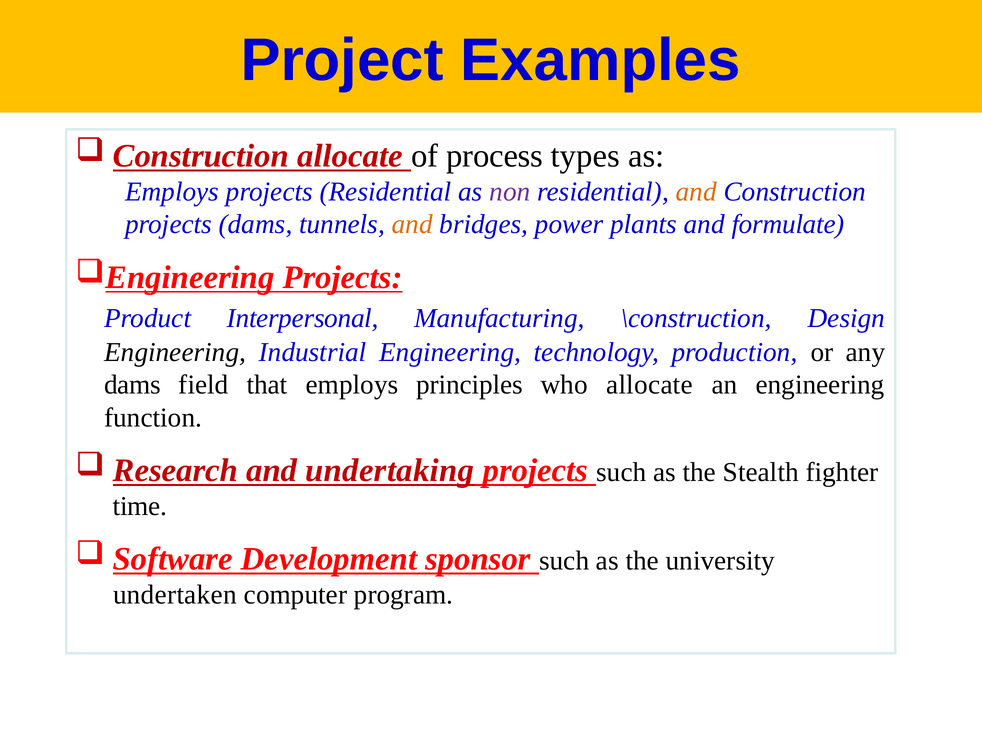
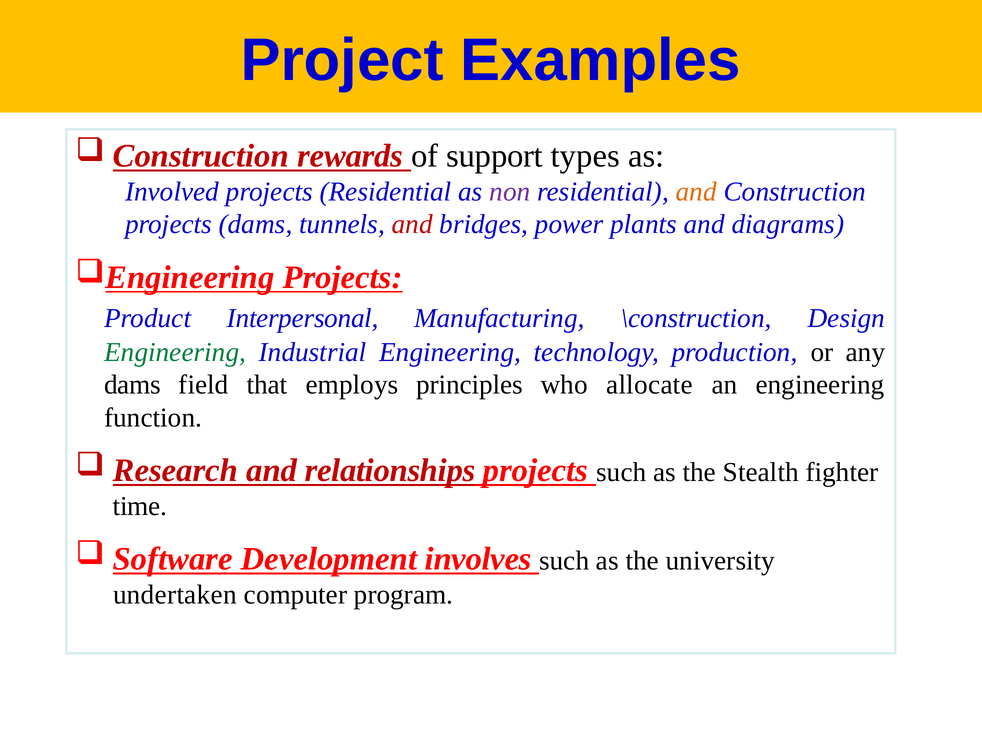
allocate: allocate -> rewards (350, 156)
process: process -> support (495, 156)
Employs: Employs -> Involved (172, 192)
and colour: orange -> red (412, 224)
formulate: formulate -> diagrams (788, 224)
Engineering colour: black -> green (175, 352)
undertaking: undertaking -> relationships (390, 470)
sponsor: sponsor -> involves (478, 559)
